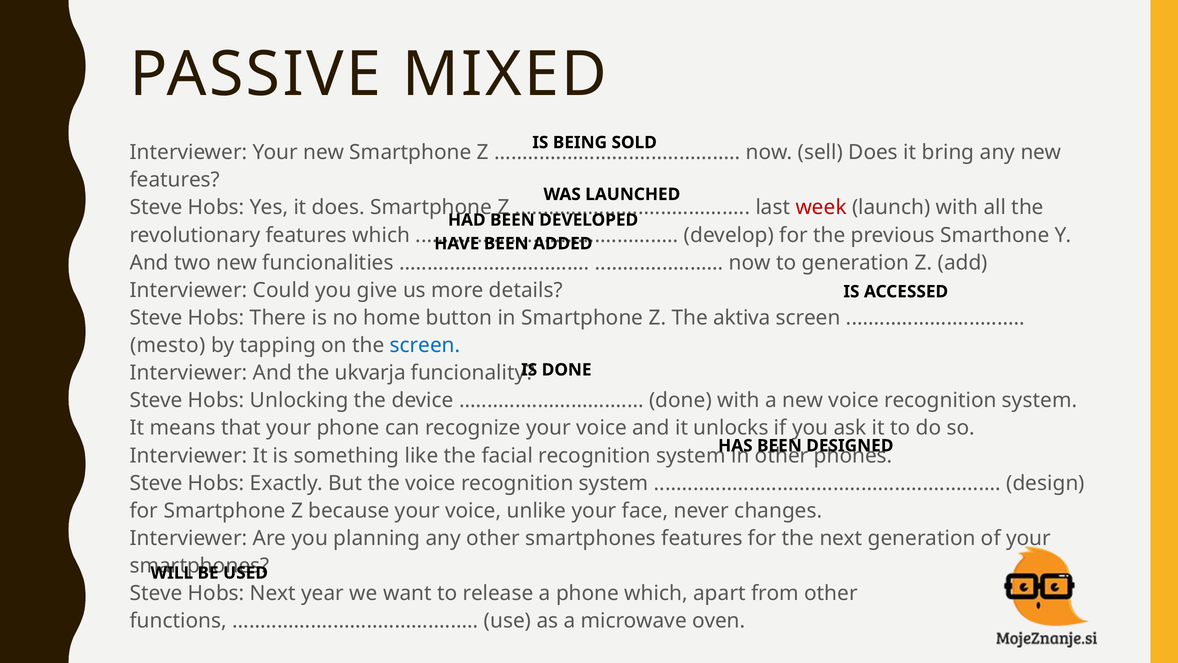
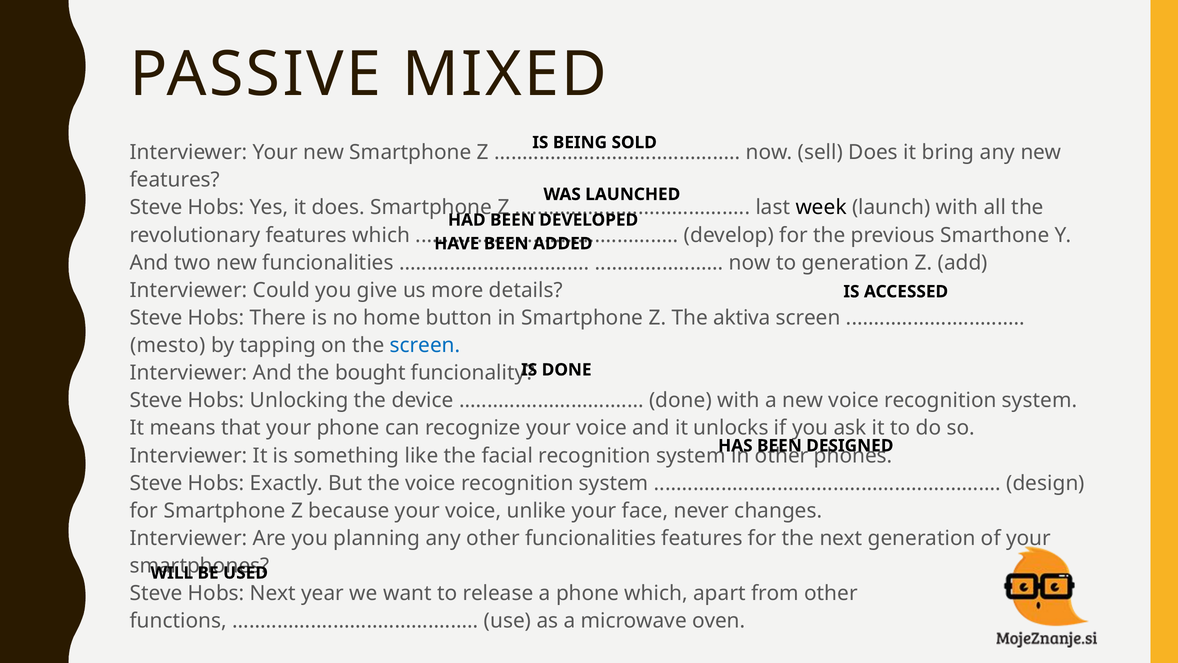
week colour: red -> black (821, 207)
ukvarja: ukvarja -> bought (370, 373)
other smartphones: smartphones -> funcionalities (591, 538)
